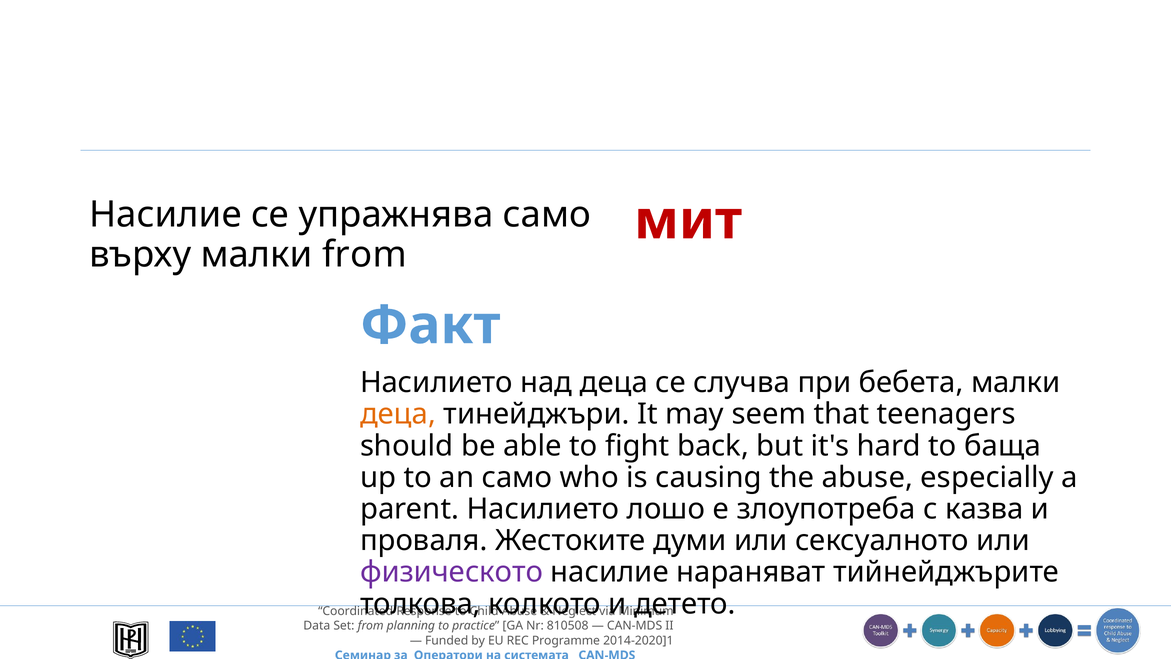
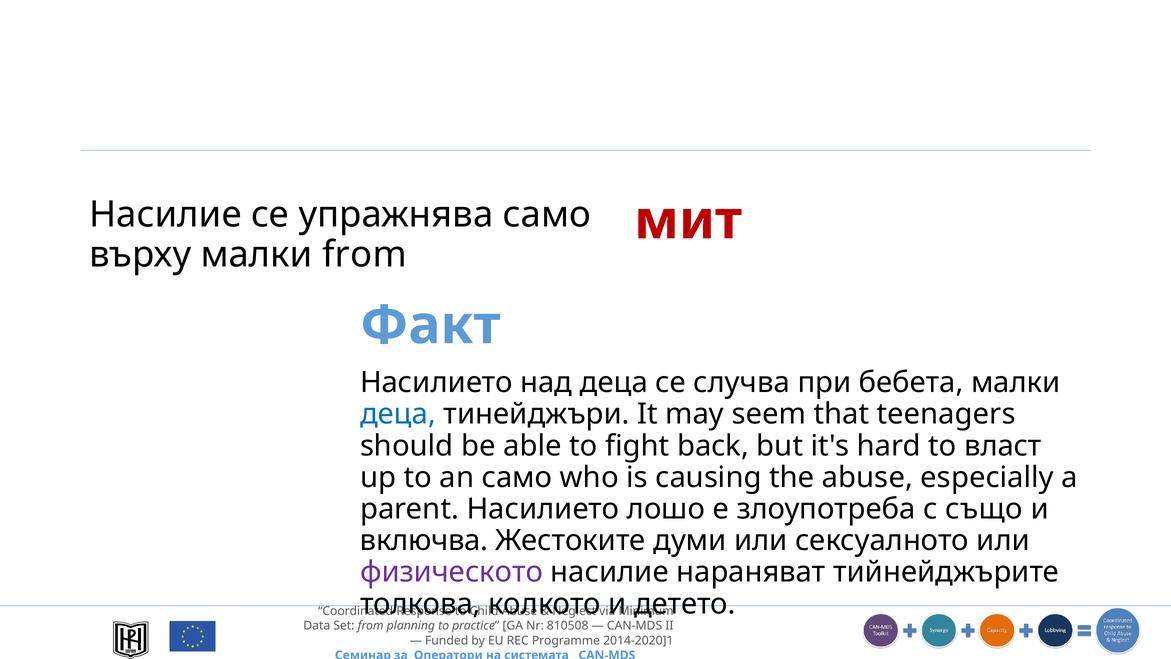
деца colour: orange -> blue (398, 414)
баща: баща -> власт (1003, 446)
казва: казва -> също (984, 509)
проваля: проваля -> включва (424, 540)
